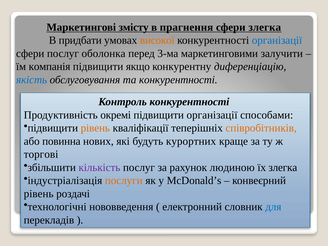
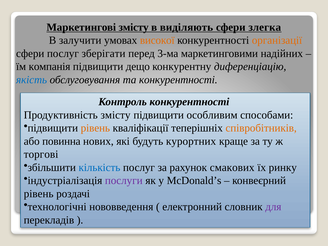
прагнення: прагнення -> виділяють (186, 27)
придбати: придбати -> залучити (80, 40)
організації colour: blue -> orange (277, 40)
оболонка: оболонка -> зберігати (104, 53)
залучити: залучити -> надійних (282, 53)
якщо: якщо -> дещо (138, 67)
Продуктивність окремі: окремі -> змісту (116, 115)
підвищити організації: організації -> особливим (212, 115)
кількість colour: purple -> blue (99, 167)
людиною: людиною -> смакових (232, 167)
їх злегка: злегка -> ринку (283, 167)
послуги colour: orange -> purple (124, 181)
для colour: blue -> purple (273, 207)
